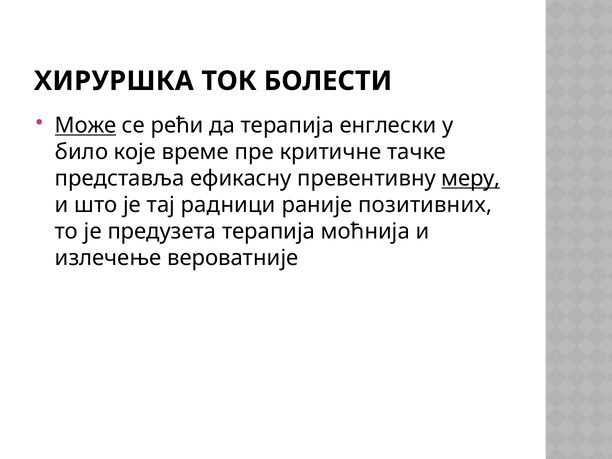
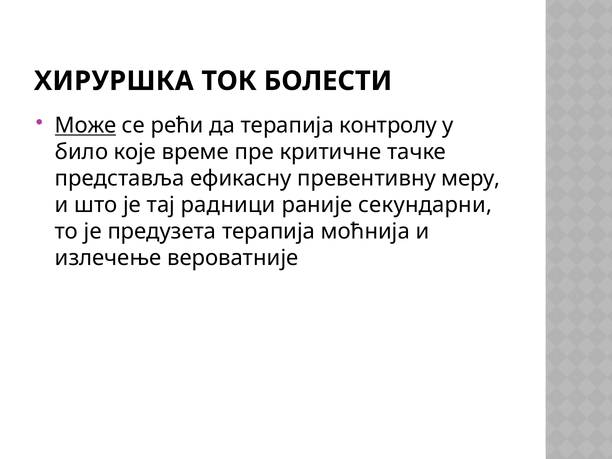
енглески: енглески -> контролу (388, 126)
меру underline: present -> none (471, 179)
позитивних: позитивних -> секундарни (425, 205)
